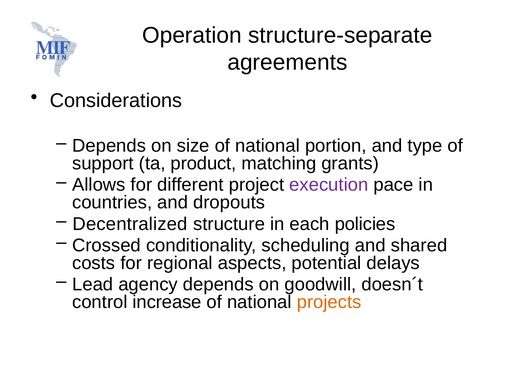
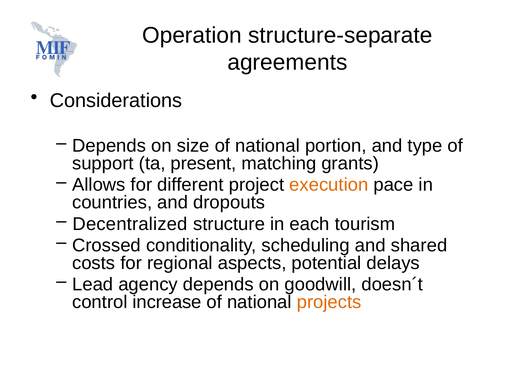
product: product -> present (203, 164)
execution colour: purple -> orange (329, 185)
policies: policies -> tourism (365, 224)
